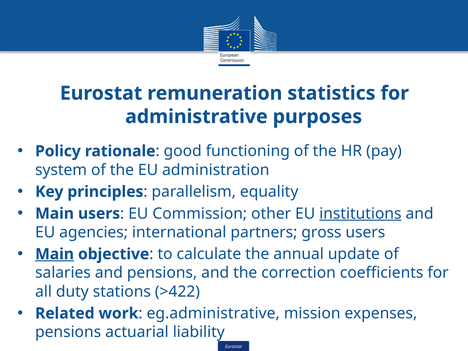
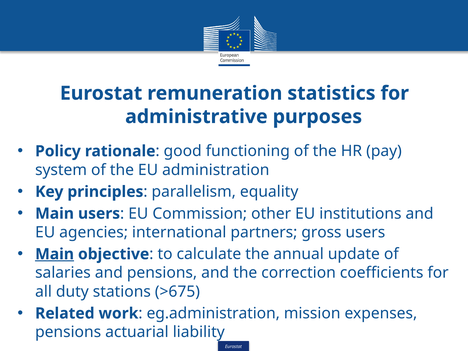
institutions underline: present -> none (360, 214)
>422: >422 -> >675 (177, 292)
eg.administrative: eg.administrative -> eg.administration (213, 313)
